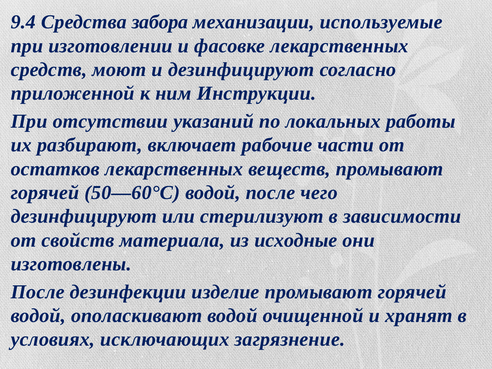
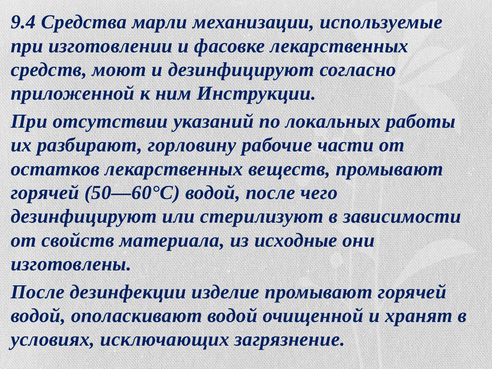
забора: забора -> марли (160, 22)
включает: включает -> горловину (192, 145)
